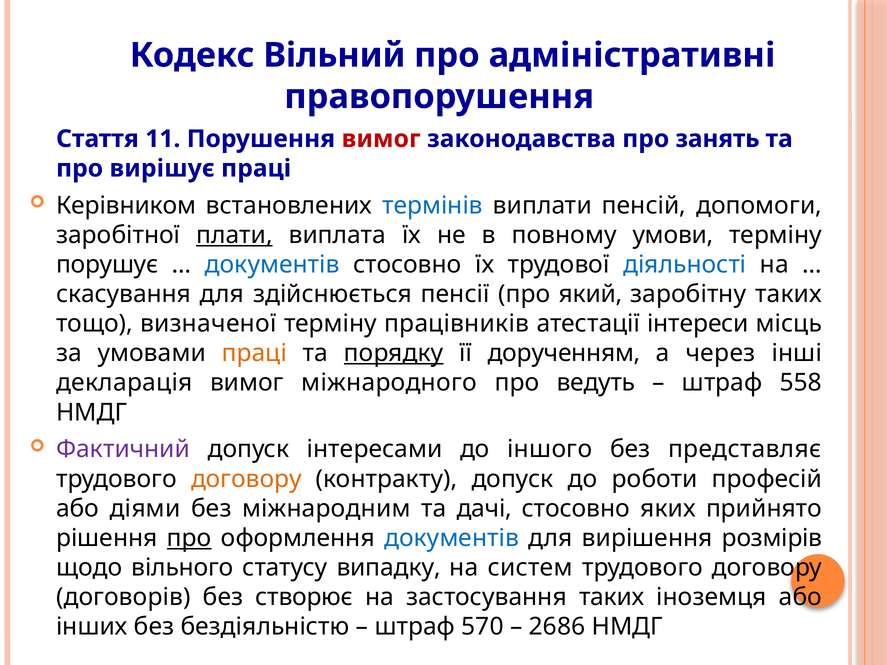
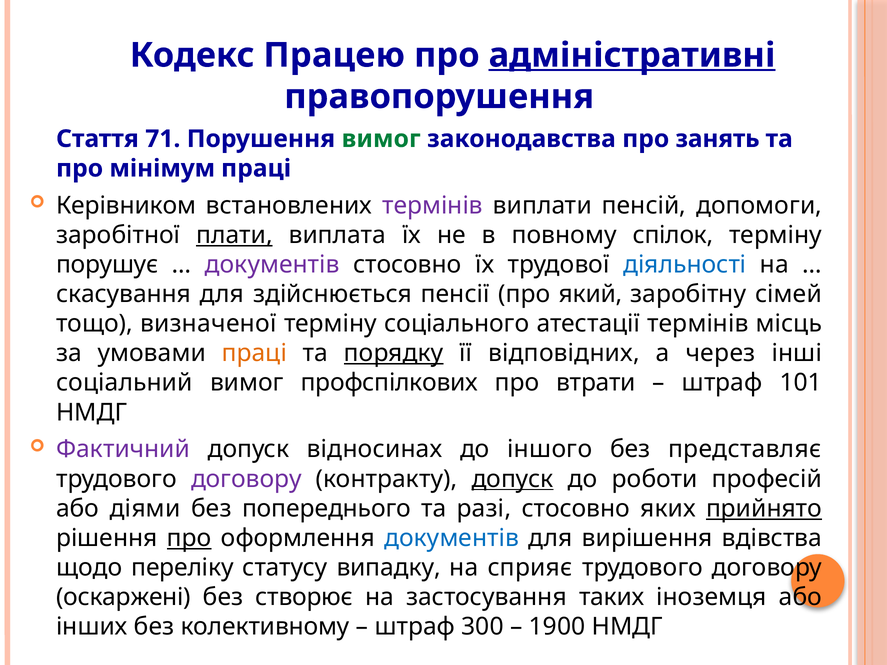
Вільний: Вільний -> Працею (334, 55)
адміністративні underline: none -> present (632, 55)
11: 11 -> 71 (163, 139)
вимог colour: red -> green (381, 139)
вирішує: вирішує -> мінімум (162, 168)
термінів colour: blue -> purple (432, 205)
умови: умови -> спілок (673, 235)
документів colour: blue -> purple (272, 265)
заробітну таких: таких -> сімей (788, 294)
працівників: працівників -> соціального (457, 324)
атестації інтереси: інтереси -> термінів (698, 324)
дорученням: дорученням -> відповідних (564, 353)
декларація: декларація -> соціальний (124, 383)
міжнародного: міжнародного -> профспілкових (389, 383)
ведуть: ведуть -> втрати (596, 383)
558: 558 -> 101 (801, 383)
інтересами: інтересами -> відносинах (375, 450)
договору colour: orange -> purple (246, 479)
допуск underline: none -> present (513, 479)
міжнародним: міжнародним -> попереднього (327, 509)
дачі: дачі -> разі (484, 509)
прийнято underline: none -> present (764, 509)
розмірів: розмірів -> вдівства (772, 538)
вільного: вільного -> переліку (182, 568)
систем: систем -> сприяє (530, 568)
договорів: договорів -> оскаржені (123, 597)
бездіяльністю: бездіяльністю -> колективному (265, 627)
570: 570 -> 300 (483, 627)
2686: 2686 -> 1900 (557, 627)
